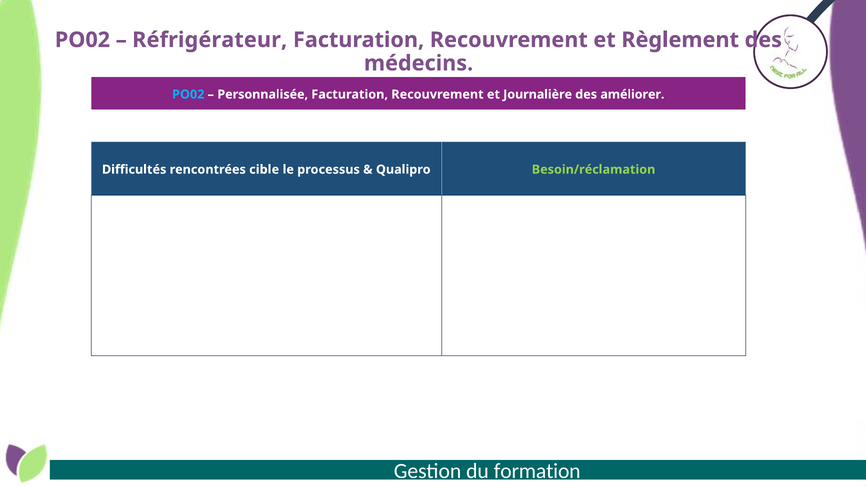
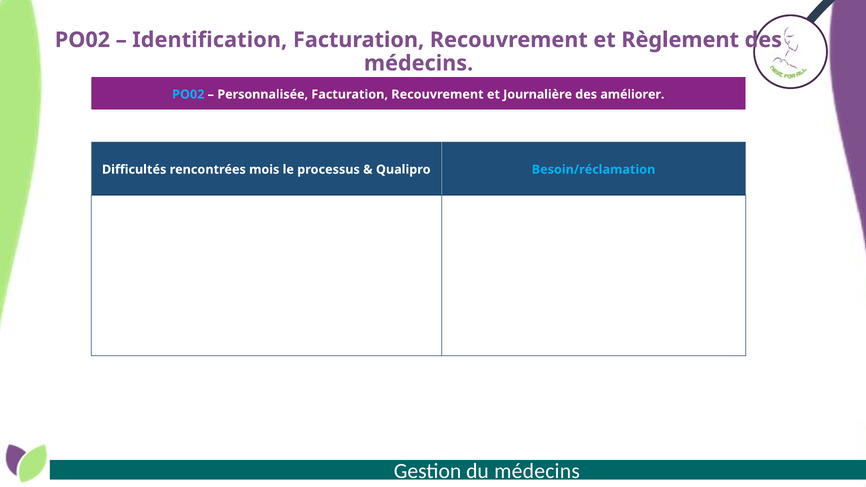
Réfrigérateur: Réfrigérateur -> Identification (210, 40)
cible: cible -> mois (264, 170)
Besoin/réclamation colour: light green -> light blue (594, 170)
du formation: formation -> médecins (537, 471)
